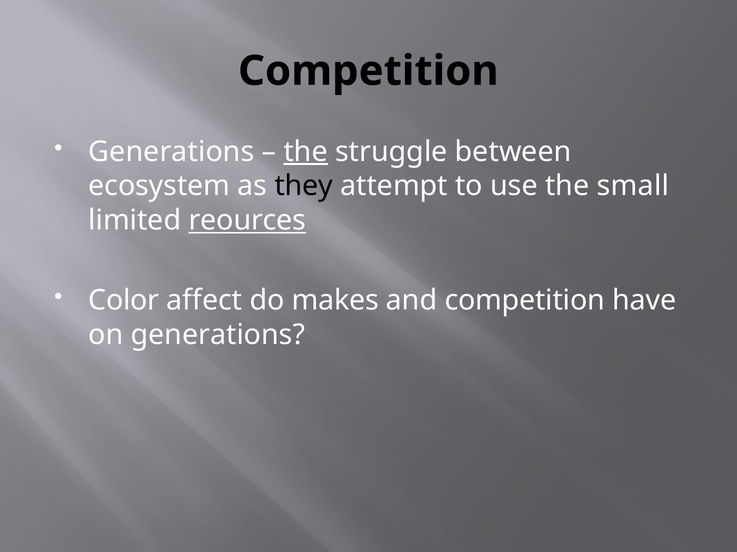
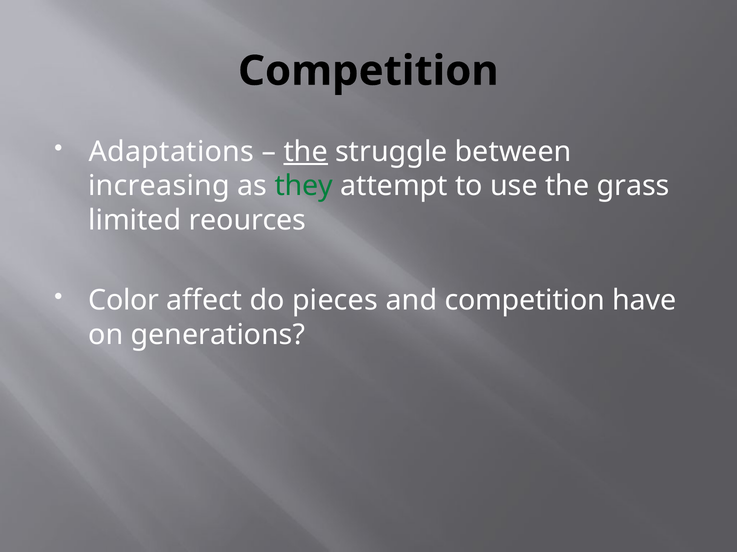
Generations: Generations -> Adaptations (171, 152)
ecosystem: ecosystem -> increasing (159, 186)
they colour: black -> green (304, 186)
small: small -> grass (633, 186)
reources underline: present -> none (247, 221)
makes: makes -> pieces (335, 301)
